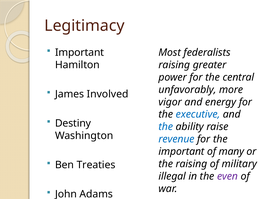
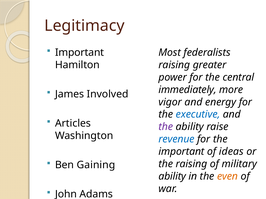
unfavorably: unfavorably -> immediately (188, 90)
Destiny: Destiny -> Articles (73, 124)
the colour: blue -> purple (166, 127)
many: many -> ideas (231, 152)
Treaties: Treaties -> Gaining (96, 165)
illegal: illegal -> ability (172, 177)
even colour: purple -> orange (228, 177)
